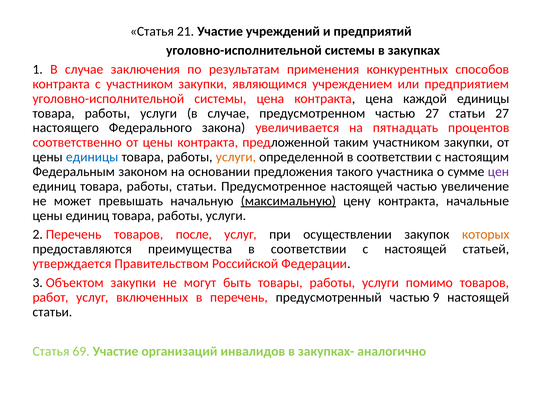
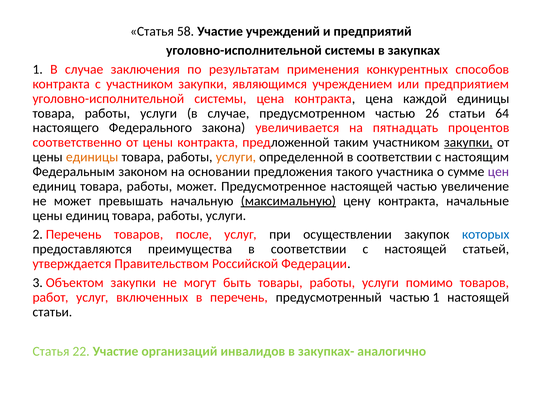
21: 21 -> 58 (185, 32)
частью 27: 27 -> 26 (432, 113)
статьи 27: 27 -> 64 (502, 113)
закупки underline: none -> present (468, 143)
единицы colour: blue -> orange (92, 157)
работы статьи: статьи -> может (197, 187)
которых colour: orange -> blue (486, 235)
частью 9: 9 -> 1 (436, 298)
69: 69 -> 22 (81, 352)
